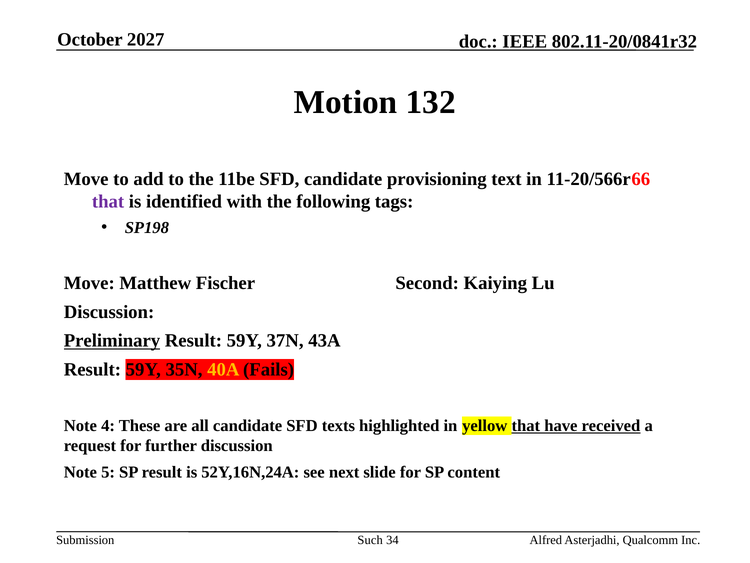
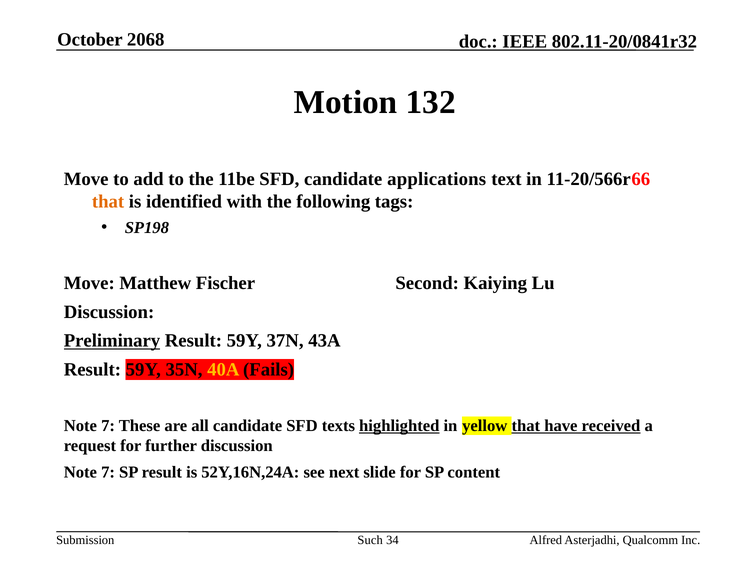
2027: 2027 -> 2068 (146, 40)
provisioning: provisioning -> applications (437, 179)
that colour: purple -> orange (108, 201)
4: 4 -> 7 (108, 425)
highlighted underline: none -> present (399, 425)
5: 5 -> 7 (108, 472)
